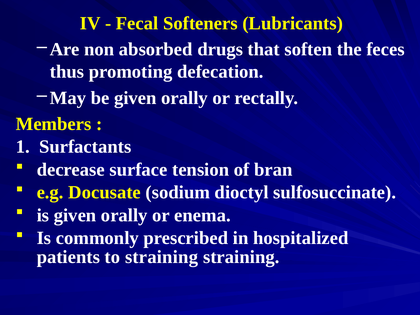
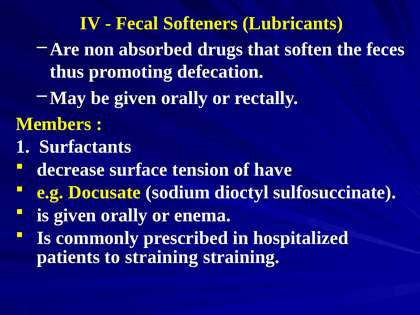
bran: bran -> have (273, 170)
